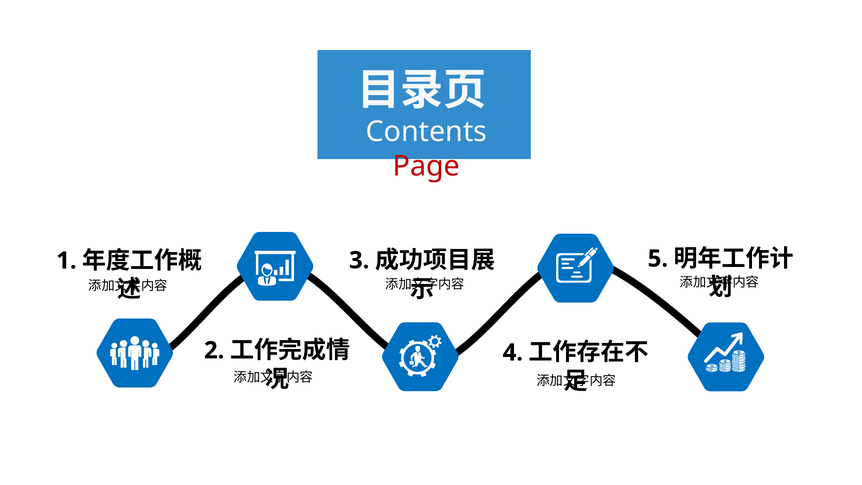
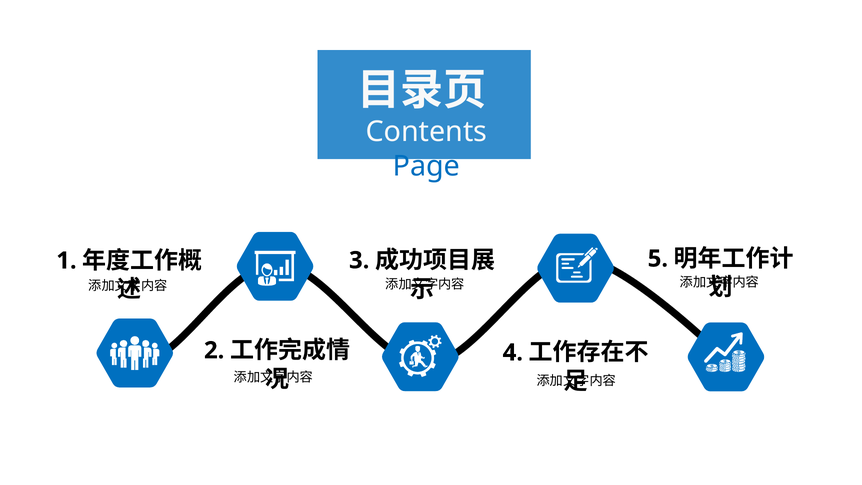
Page colour: red -> blue (426, 166)
